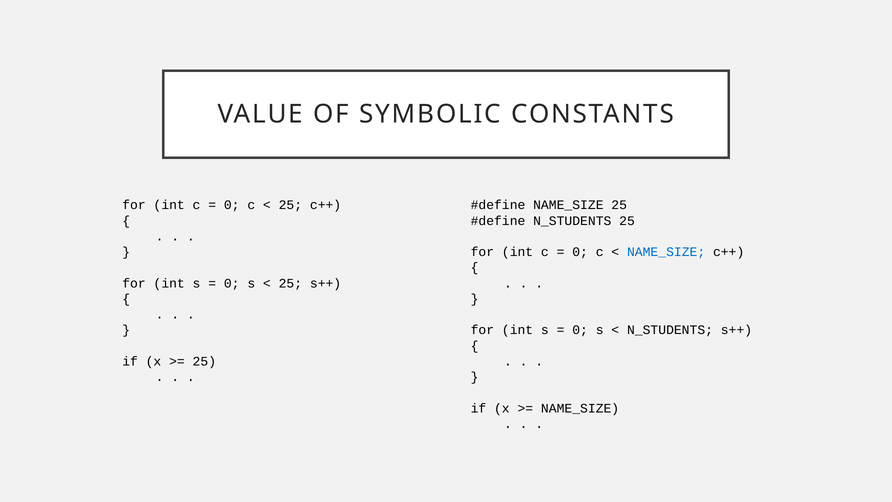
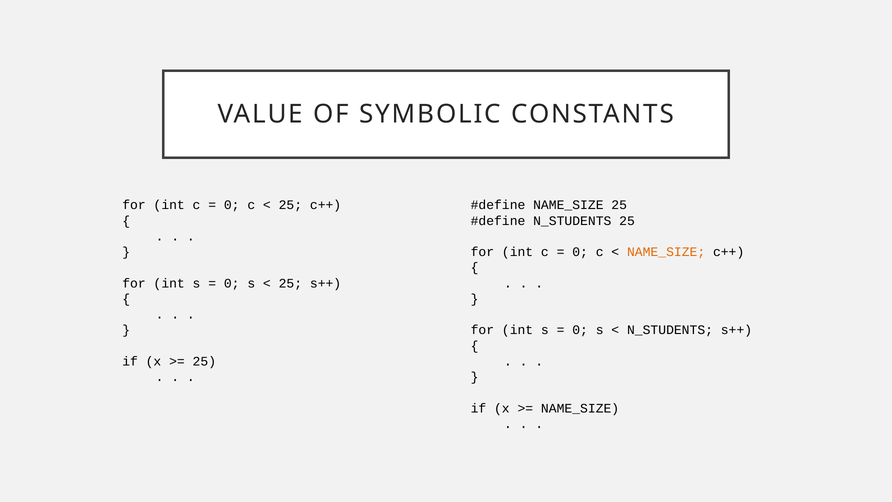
NAME_SIZE colour: blue -> orange (666, 252)
